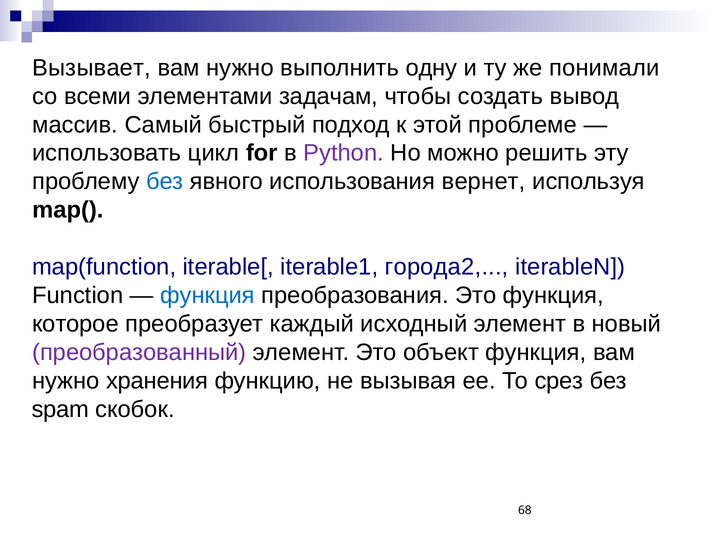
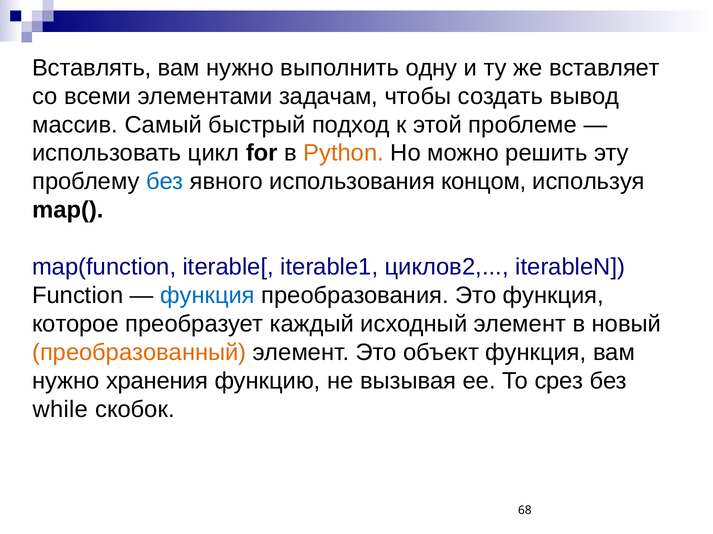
Вызывает: Вызывает -> Вставлять (92, 68)
понимали: понимали -> вставляет (604, 68)
Python colour: purple -> orange (344, 153)
вернет: вернет -> концом (484, 182)
города2: города2 -> циклов2 (447, 267)
преобразованный colour: purple -> orange (139, 353)
spam: spam -> while (60, 410)
